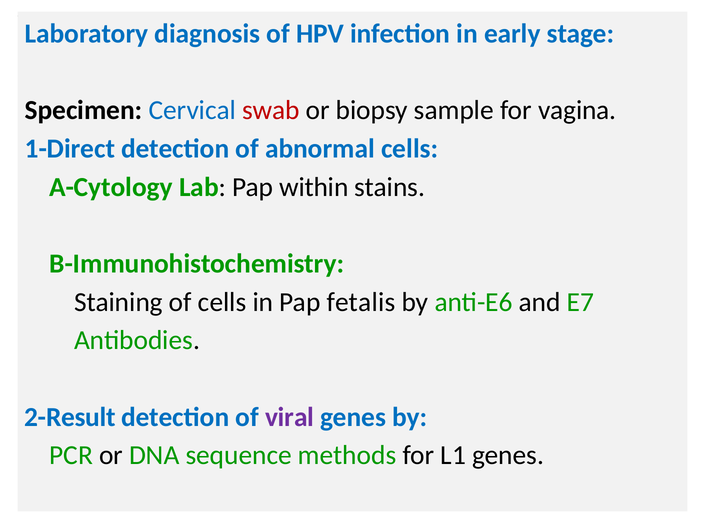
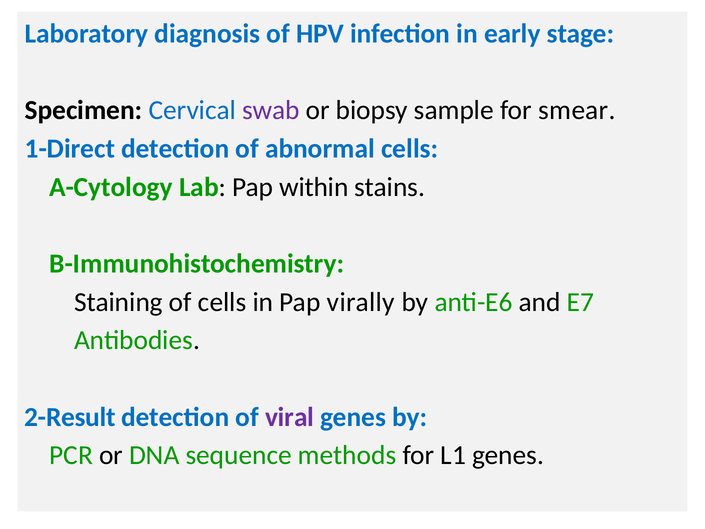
swab colour: red -> purple (271, 110)
vagina: vagina -> smear (577, 110)
fetalis: fetalis -> virally (361, 302)
